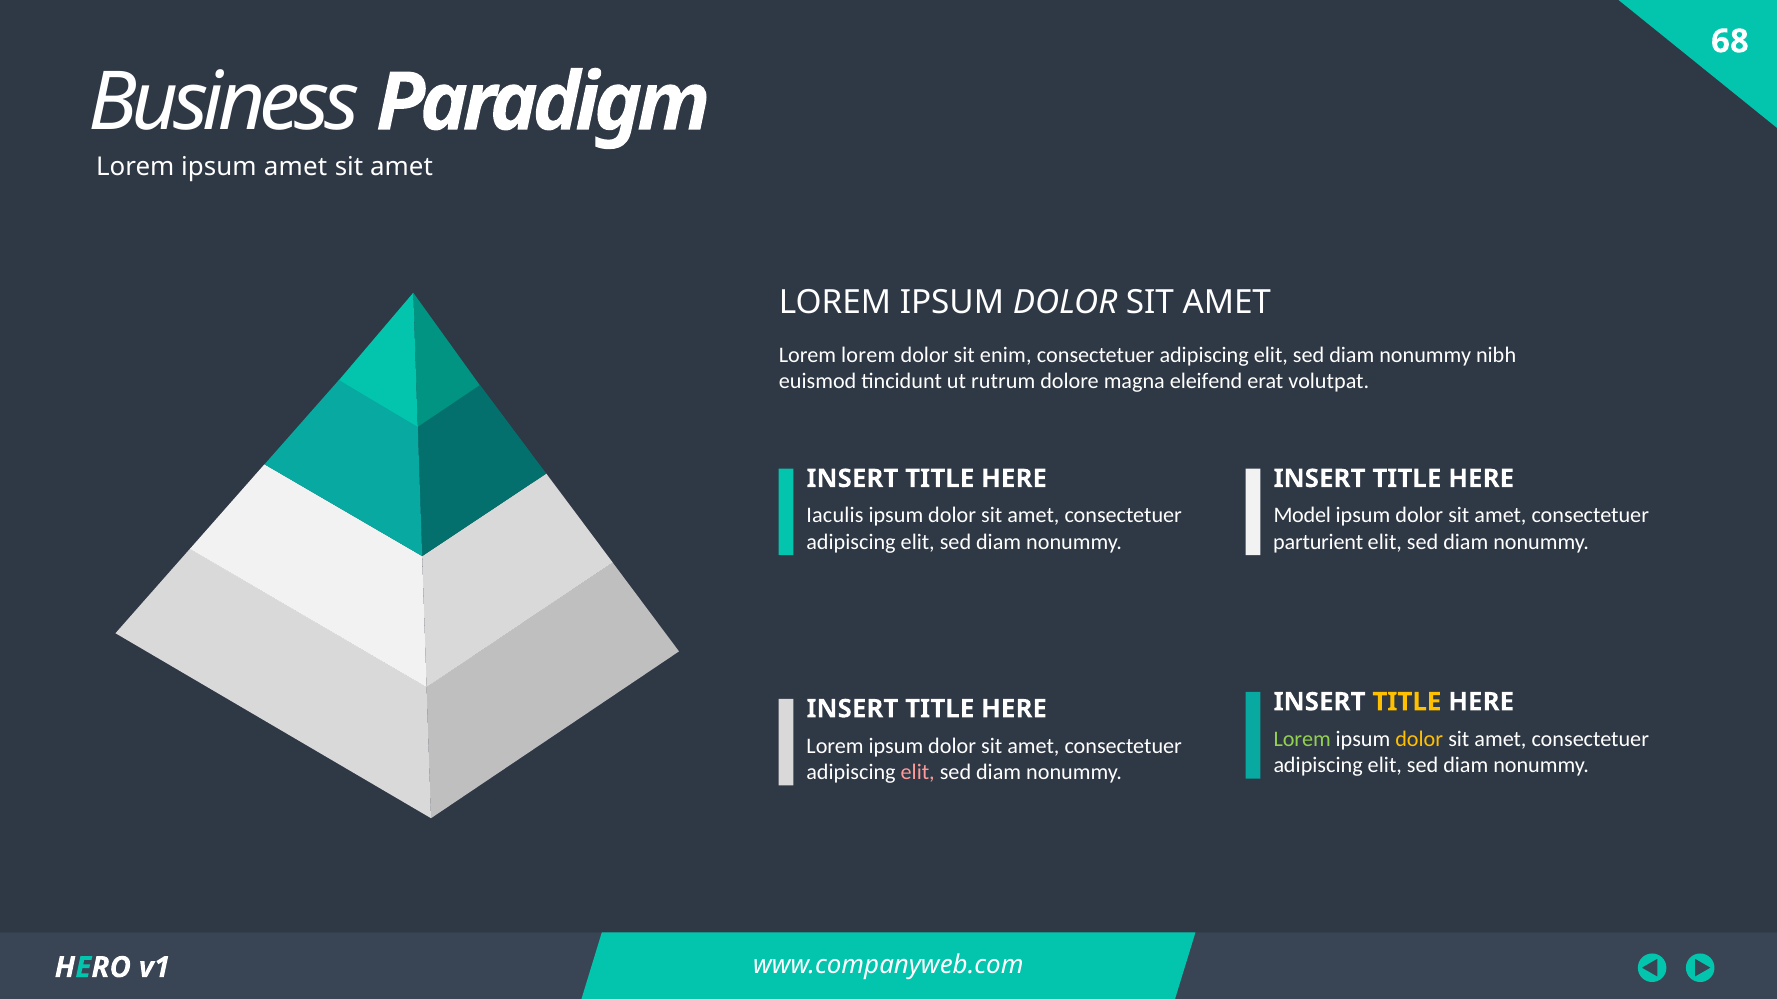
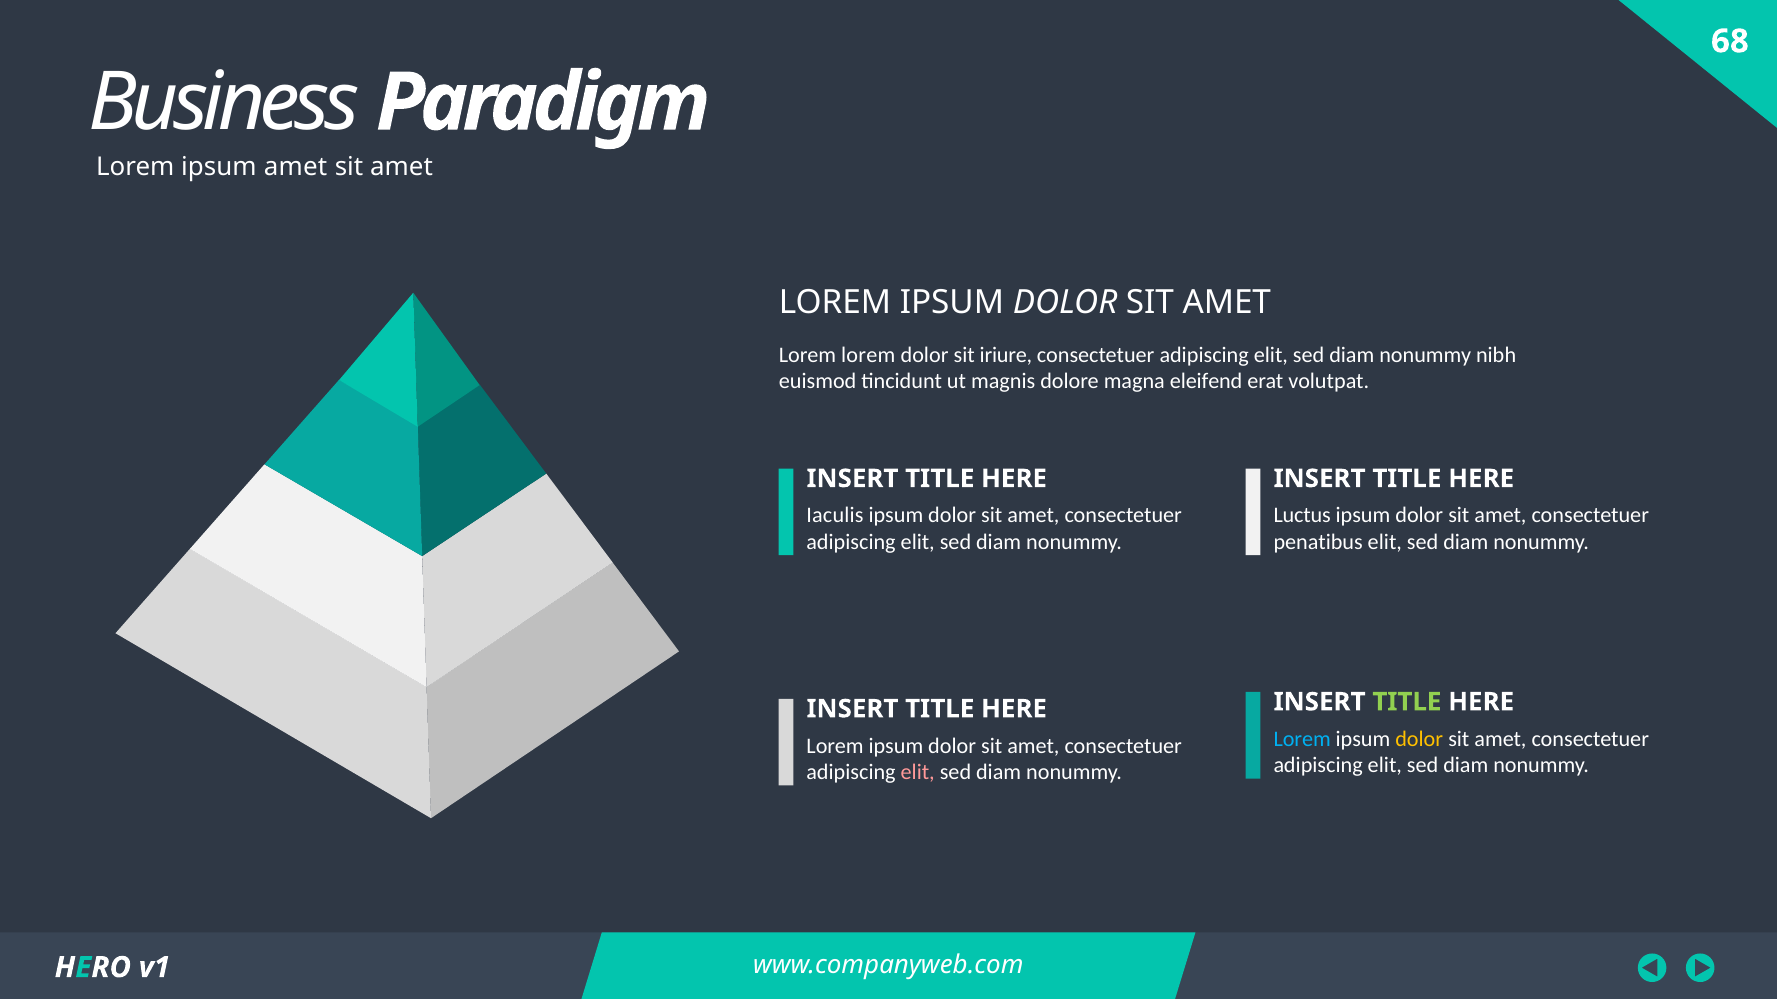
enim: enim -> iriure (1006, 355)
rutrum: rutrum -> magnis (1003, 382)
Model: Model -> Luctus (1302, 516)
parturient: parturient -> penatibus (1318, 543)
TITLE colour: yellow -> light green (1407, 702)
Lorem colour: light green -> light blue (1302, 739)
